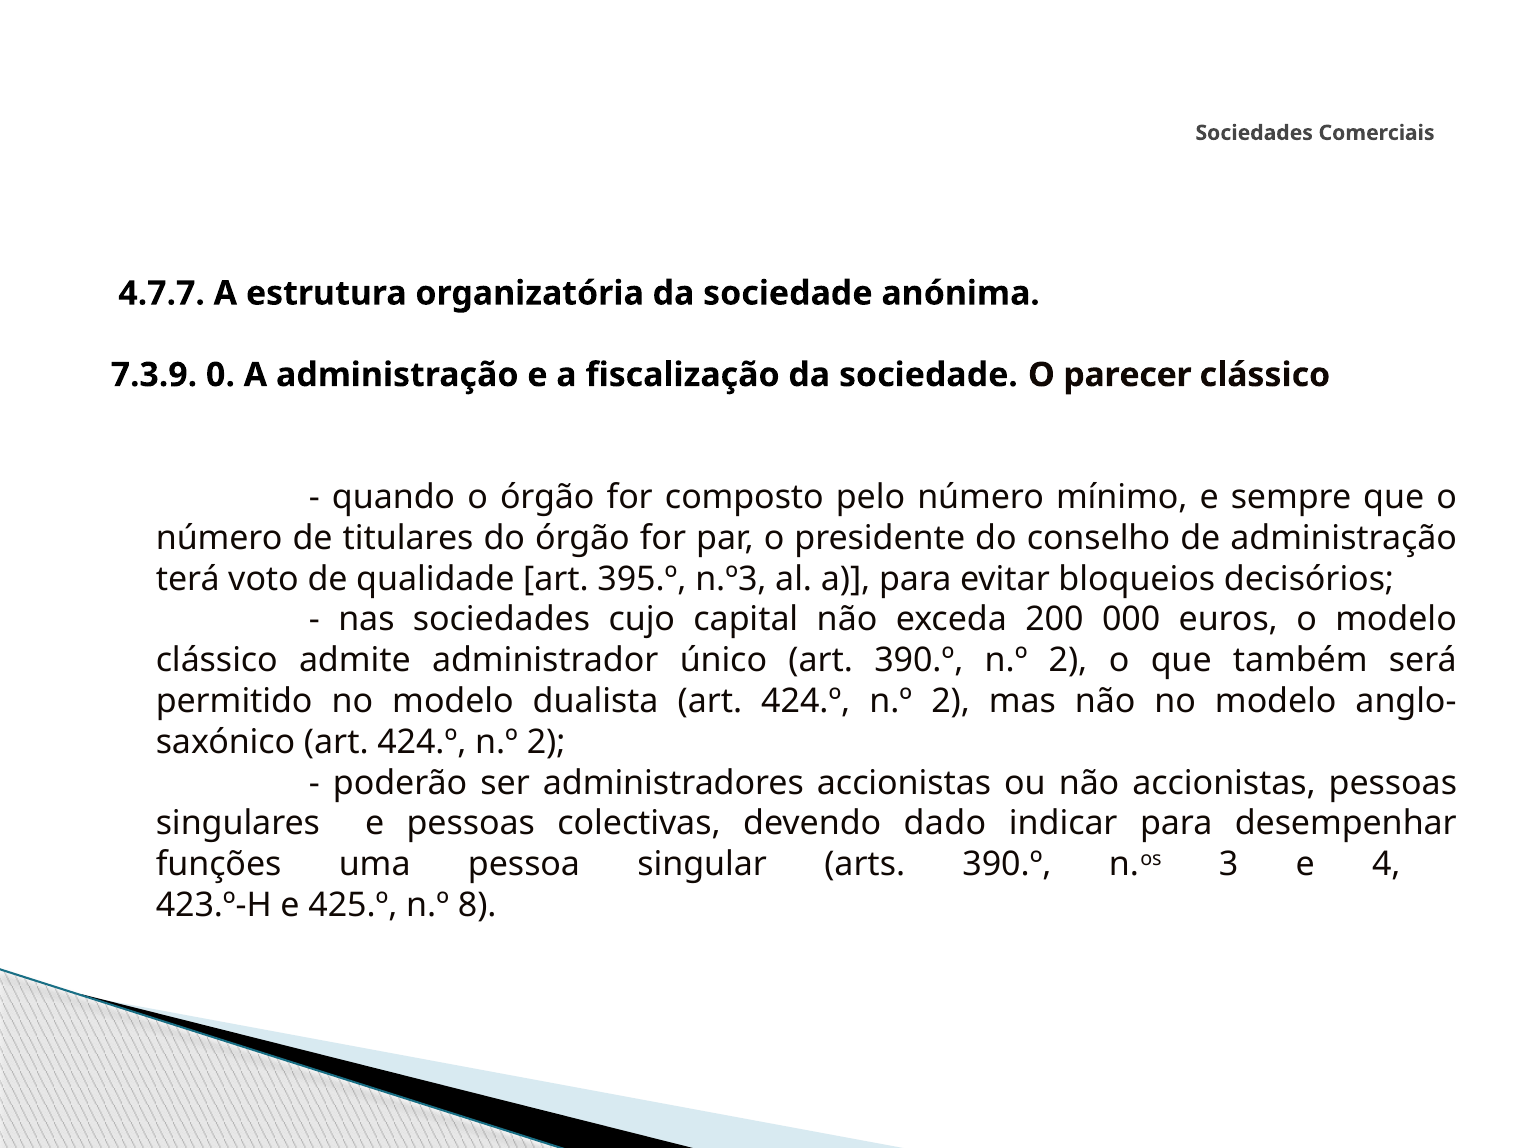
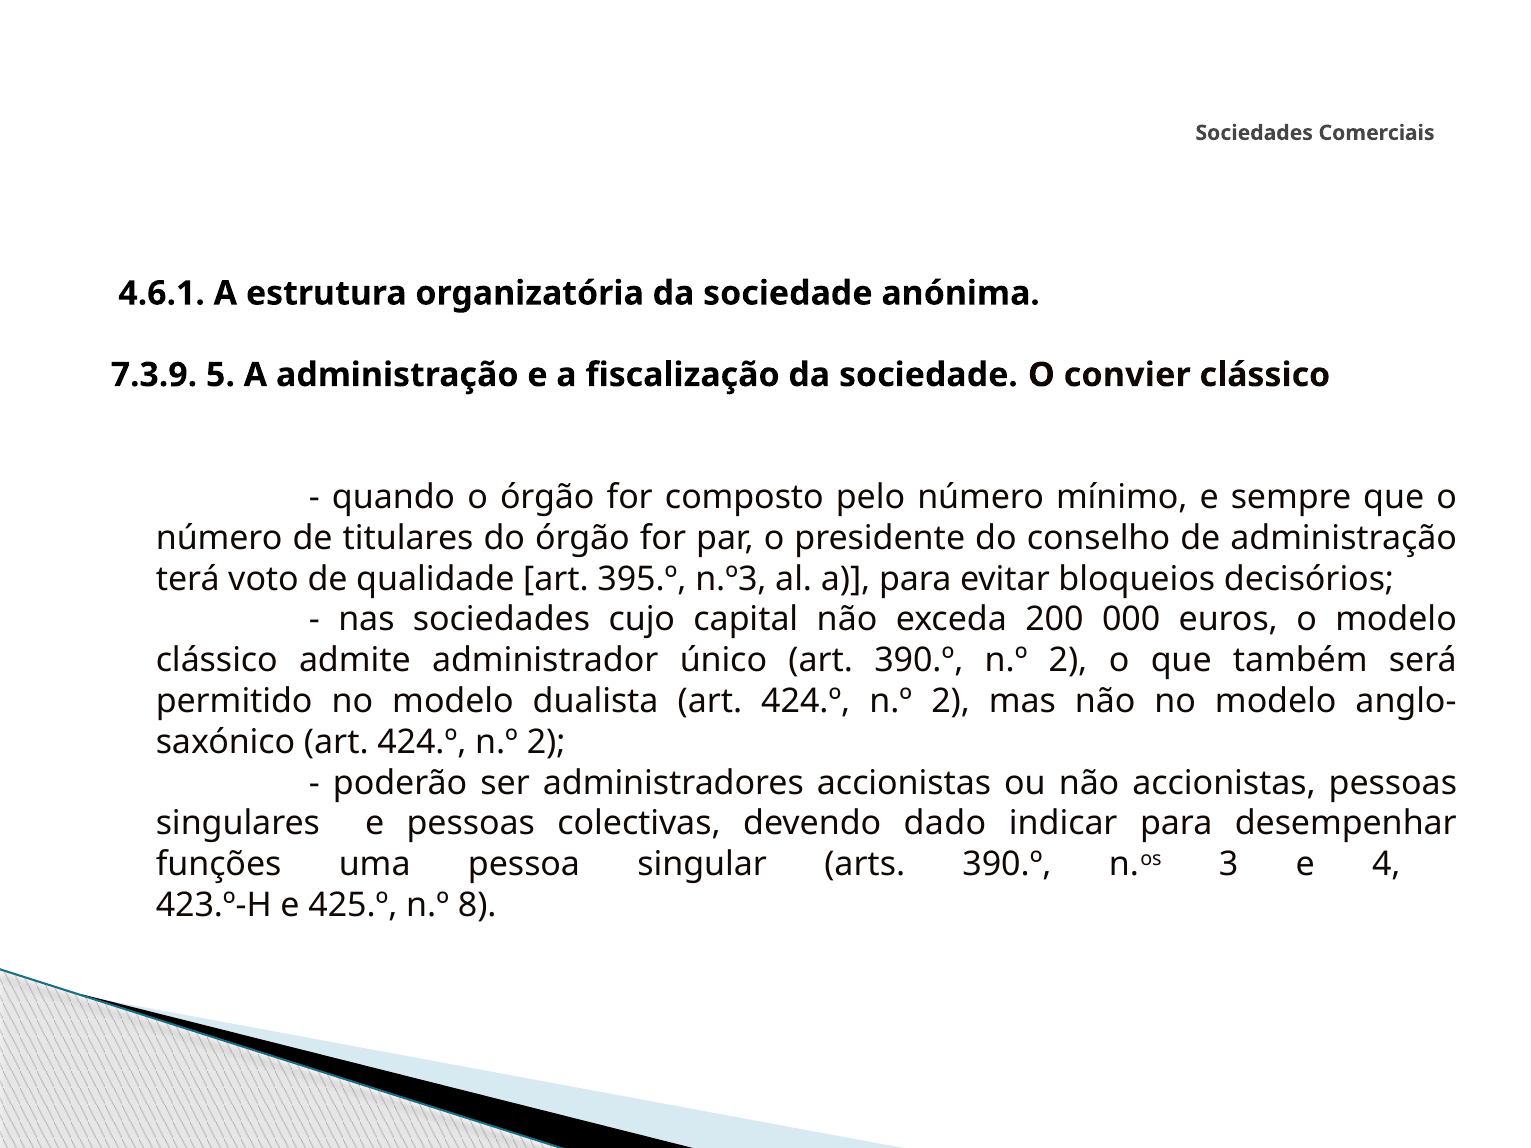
4.7.7: 4.7.7 -> 4.6.1 (162, 293)
0: 0 -> 5 (220, 375)
parecer: parecer -> convier (1127, 375)
